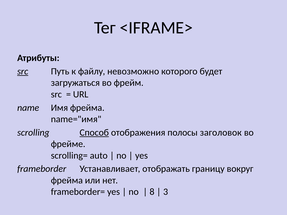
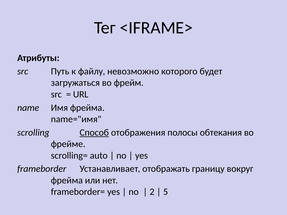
src underline: present -> none (23, 71)
заголовок: заголовок -> обтекания (221, 133)
8: 8 -> 2 (152, 192)
3: 3 -> 5 (166, 192)
